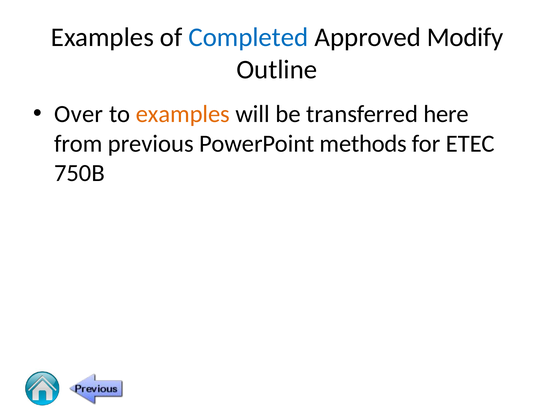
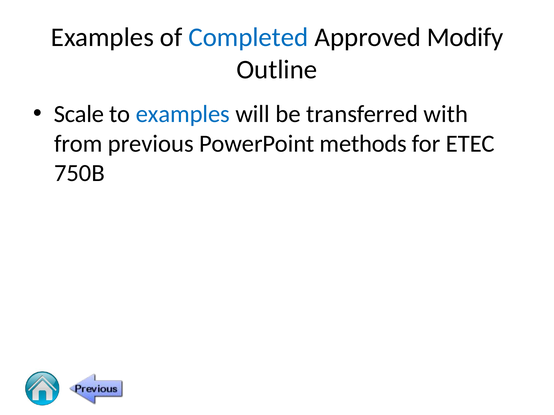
Over: Over -> Scale (79, 114)
examples colour: orange -> blue (183, 114)
here: here -> with (446, 114)
